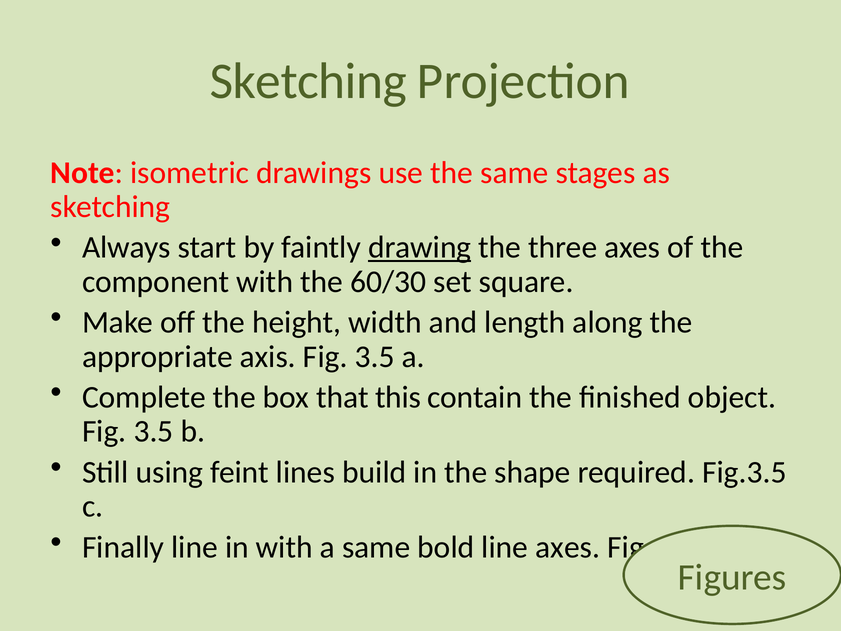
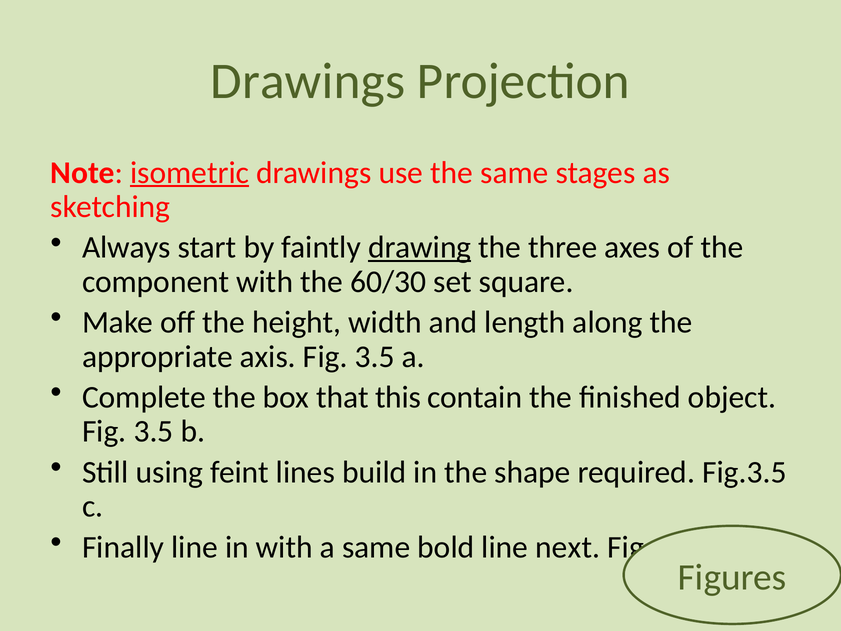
Sketching: Sketching -> Drawings (308, 81)
isometric underline: none -> present (190, 173)
line axes: axes -> next (568, 547)
